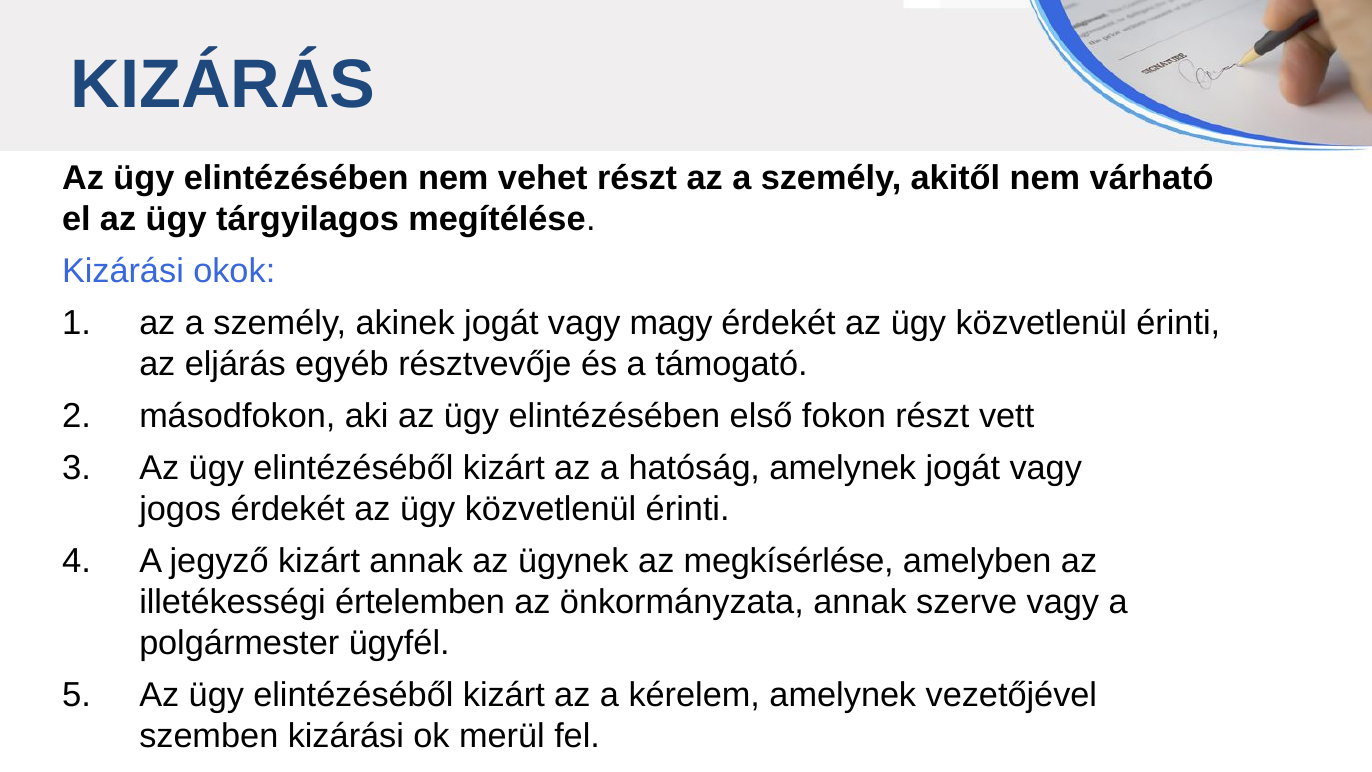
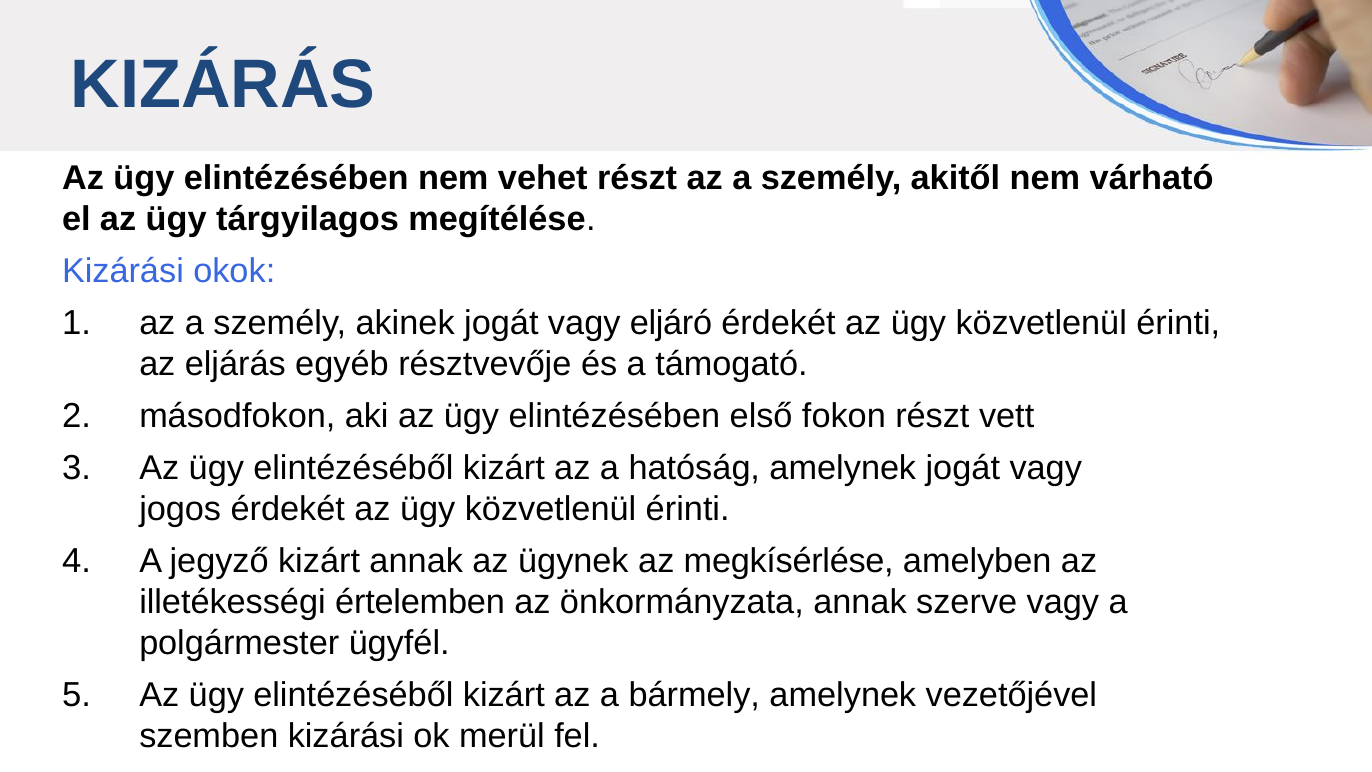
magy: magy -> eljáró (671, 323)
kérelem: kérelem -> bármely (694, 695)
